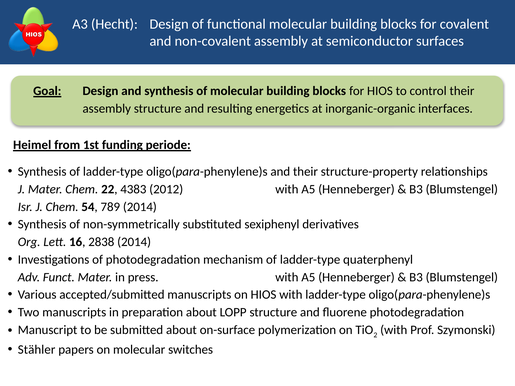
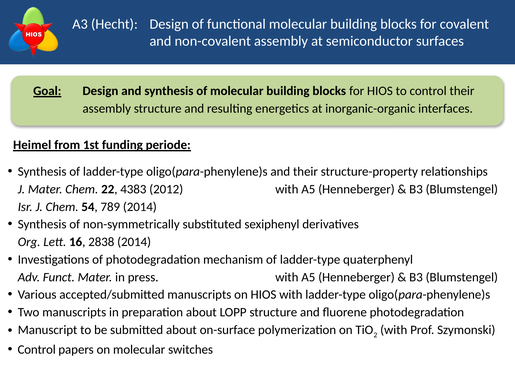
Stähler: Stähler -> Control (37, 350)
